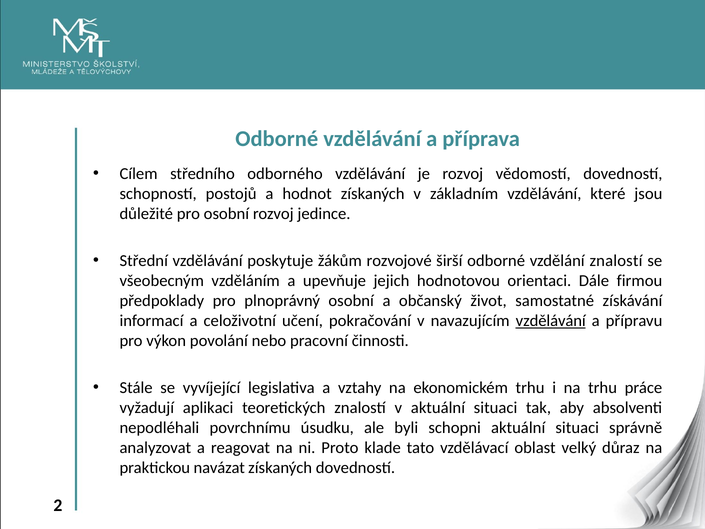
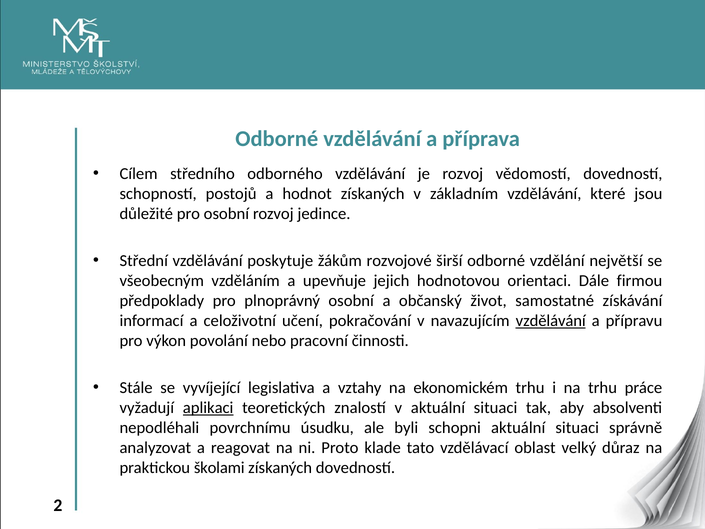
vzdělání znalostí: znalostí -> největší (616, 261)
aplikaci underline: none -> present (208, 408)
navázat: navázat -> školami (219, 467)
